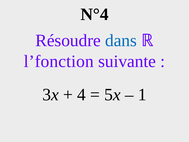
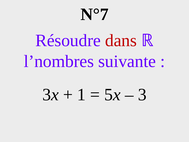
N°4: N°4 -> N°7 (94, 14)
dans colour: blue -> red (121, 40)
l’fonction: l’fonction -> l’nombres (59, 61)
4: 4 -> 1 (81, 94)
1: 1 -> 3 (142, 94)
